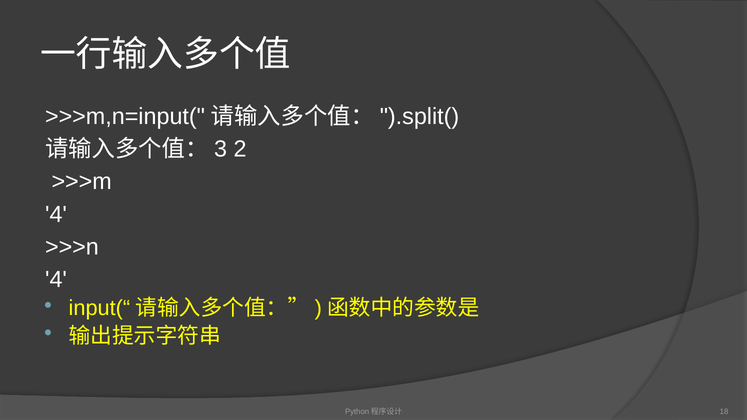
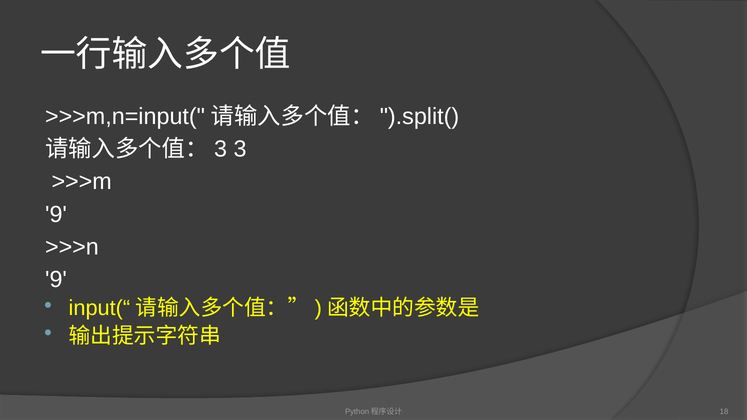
3 2: 2 -> 3 (240, 149)
4: 4 -> 9 (56, 214)
4: 4 -> 9 (56, 280)
